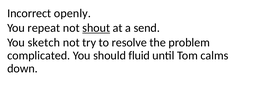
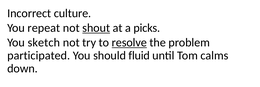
openly: openly -> culture (73, 13)
send: send -> picks (147, 28)
resolve underline: none -> present (129, 42)
complicated: complicated -> participated (39, 55)
